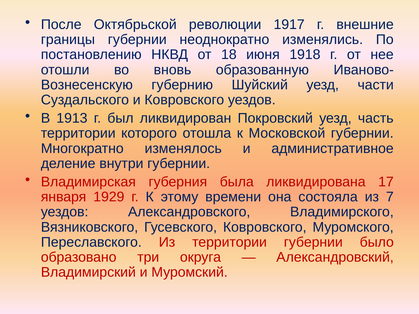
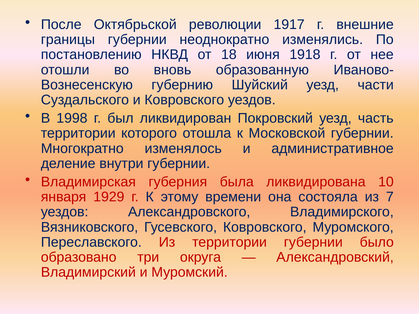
1913: 1913 -> 1998 (72, 118)
17: 17 -> 10 (386, 182)
